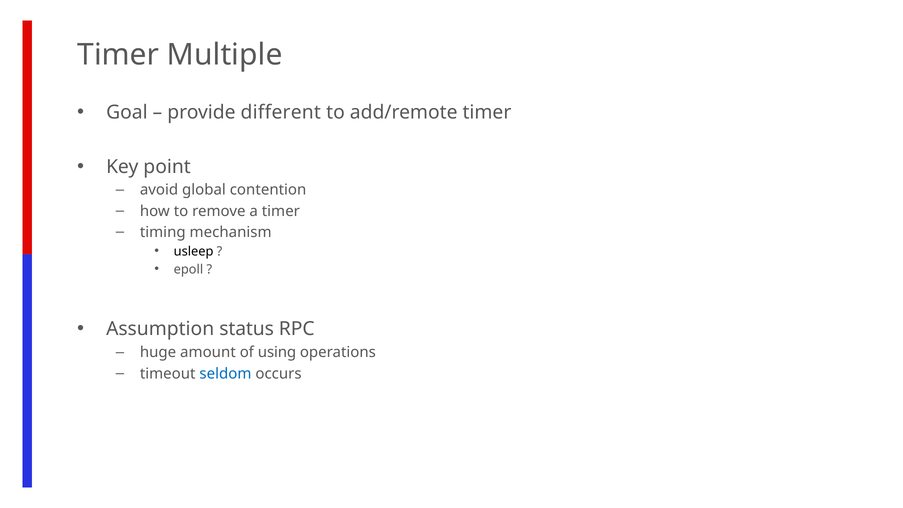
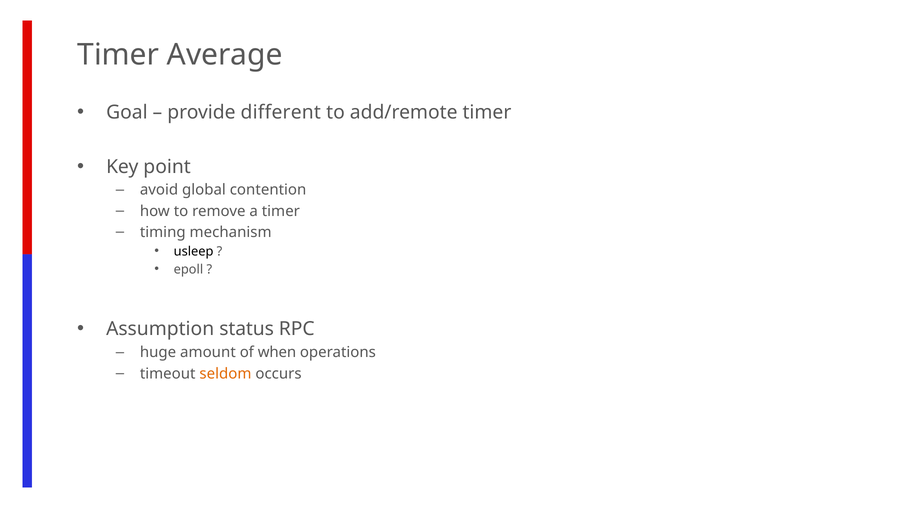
Multiple: Multiple -> Average (225, 55)
using: using -> when (277, 352)
seldom colour: blue -> orange (225, 373)
